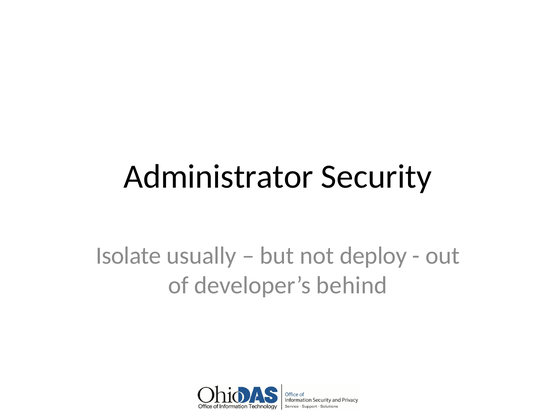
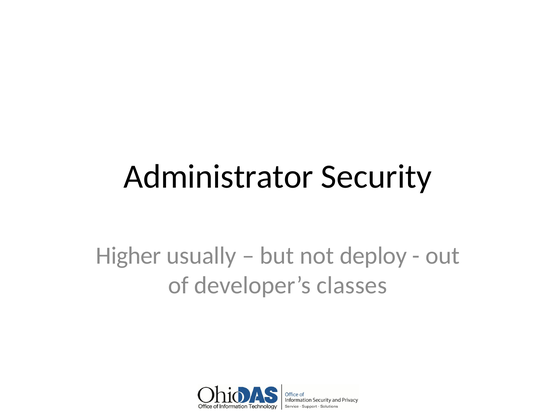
Isolate: Isolate -> Higher (129, 256)
behind: behind -> classes (352, 285)
